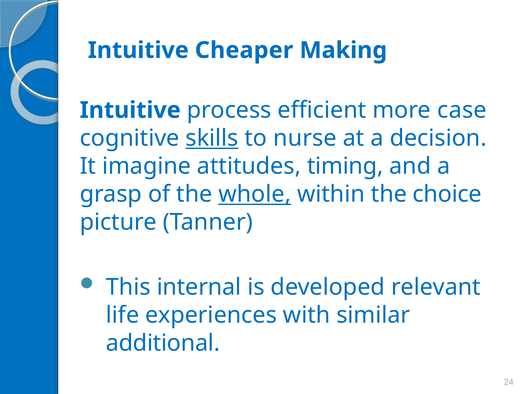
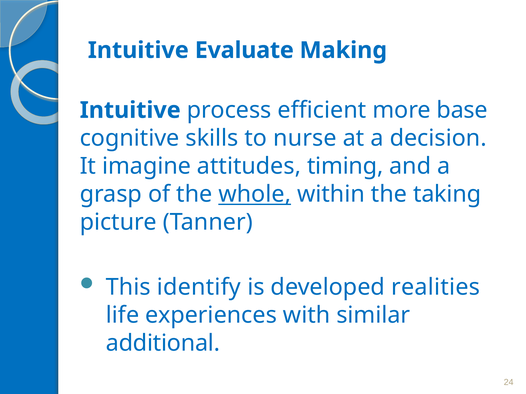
Cheaper: Cheaper -> Evaluate (244, 50)
case: case -> base (462, 110)
skills underline: present -> none (212, 138)
choice: choice -> taking (447, 194)
internal: internal -> identify (199, 287)
relevant: relevant -> realities (436, 287)
